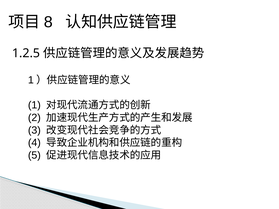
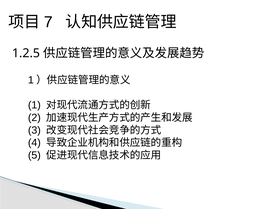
8: 8 -> 7 (48, 22)
